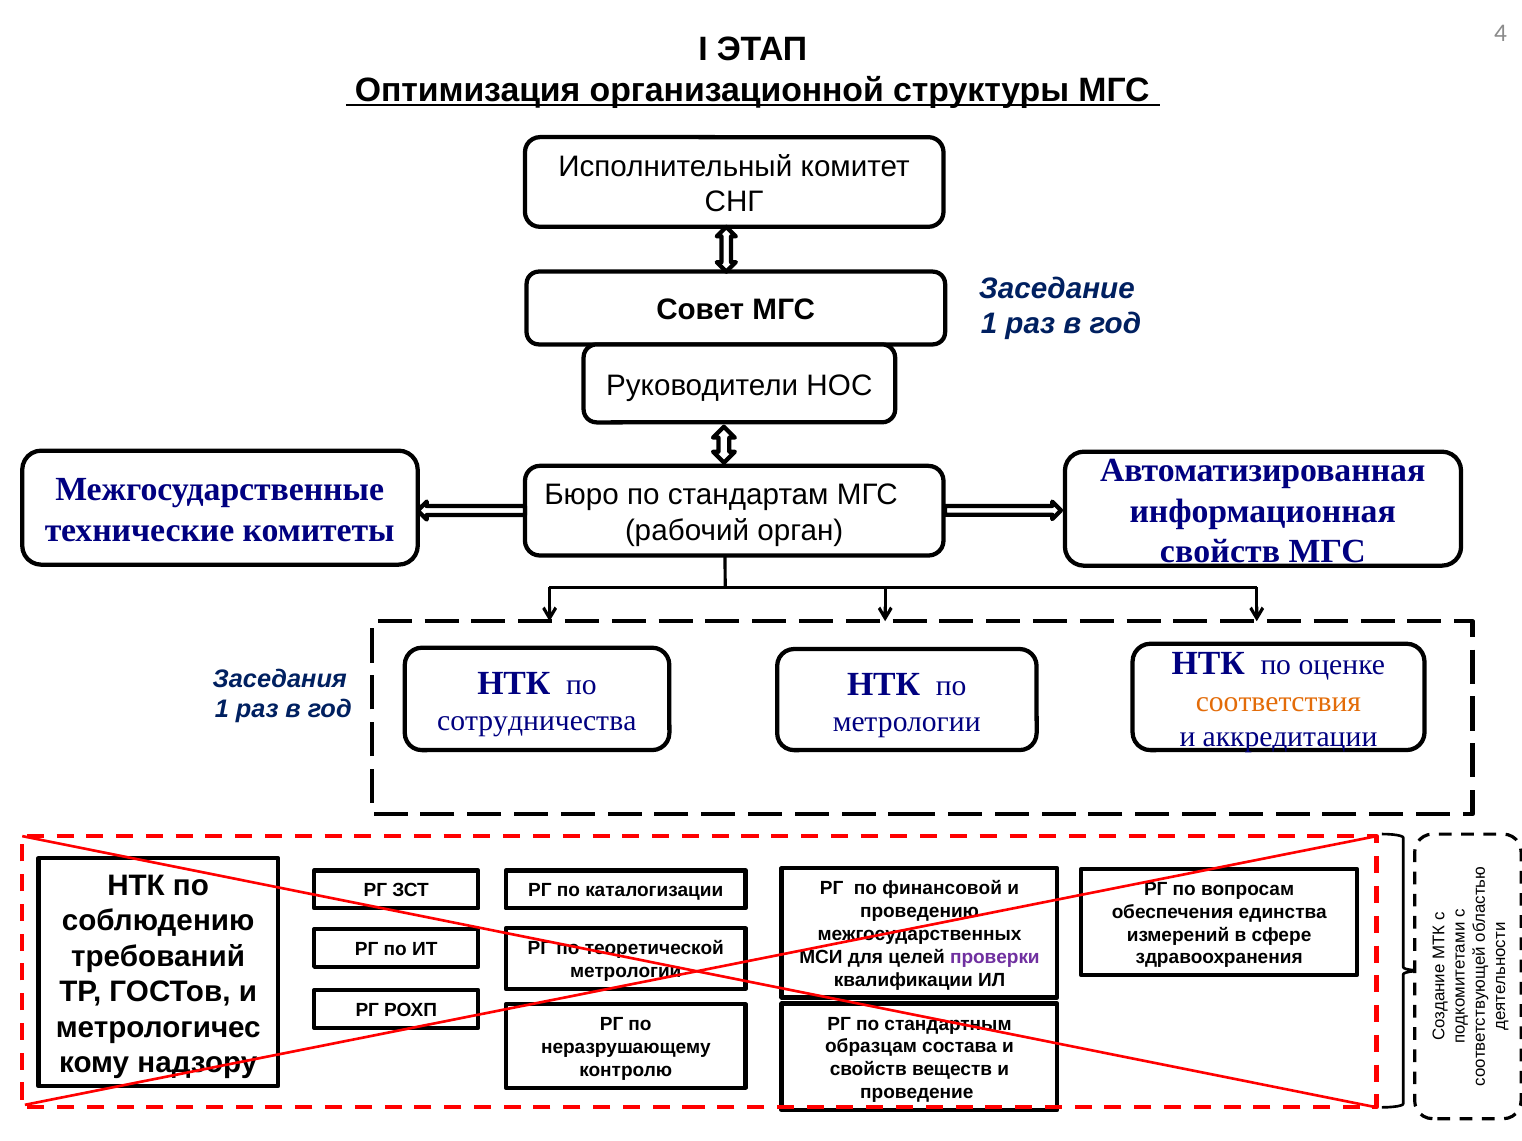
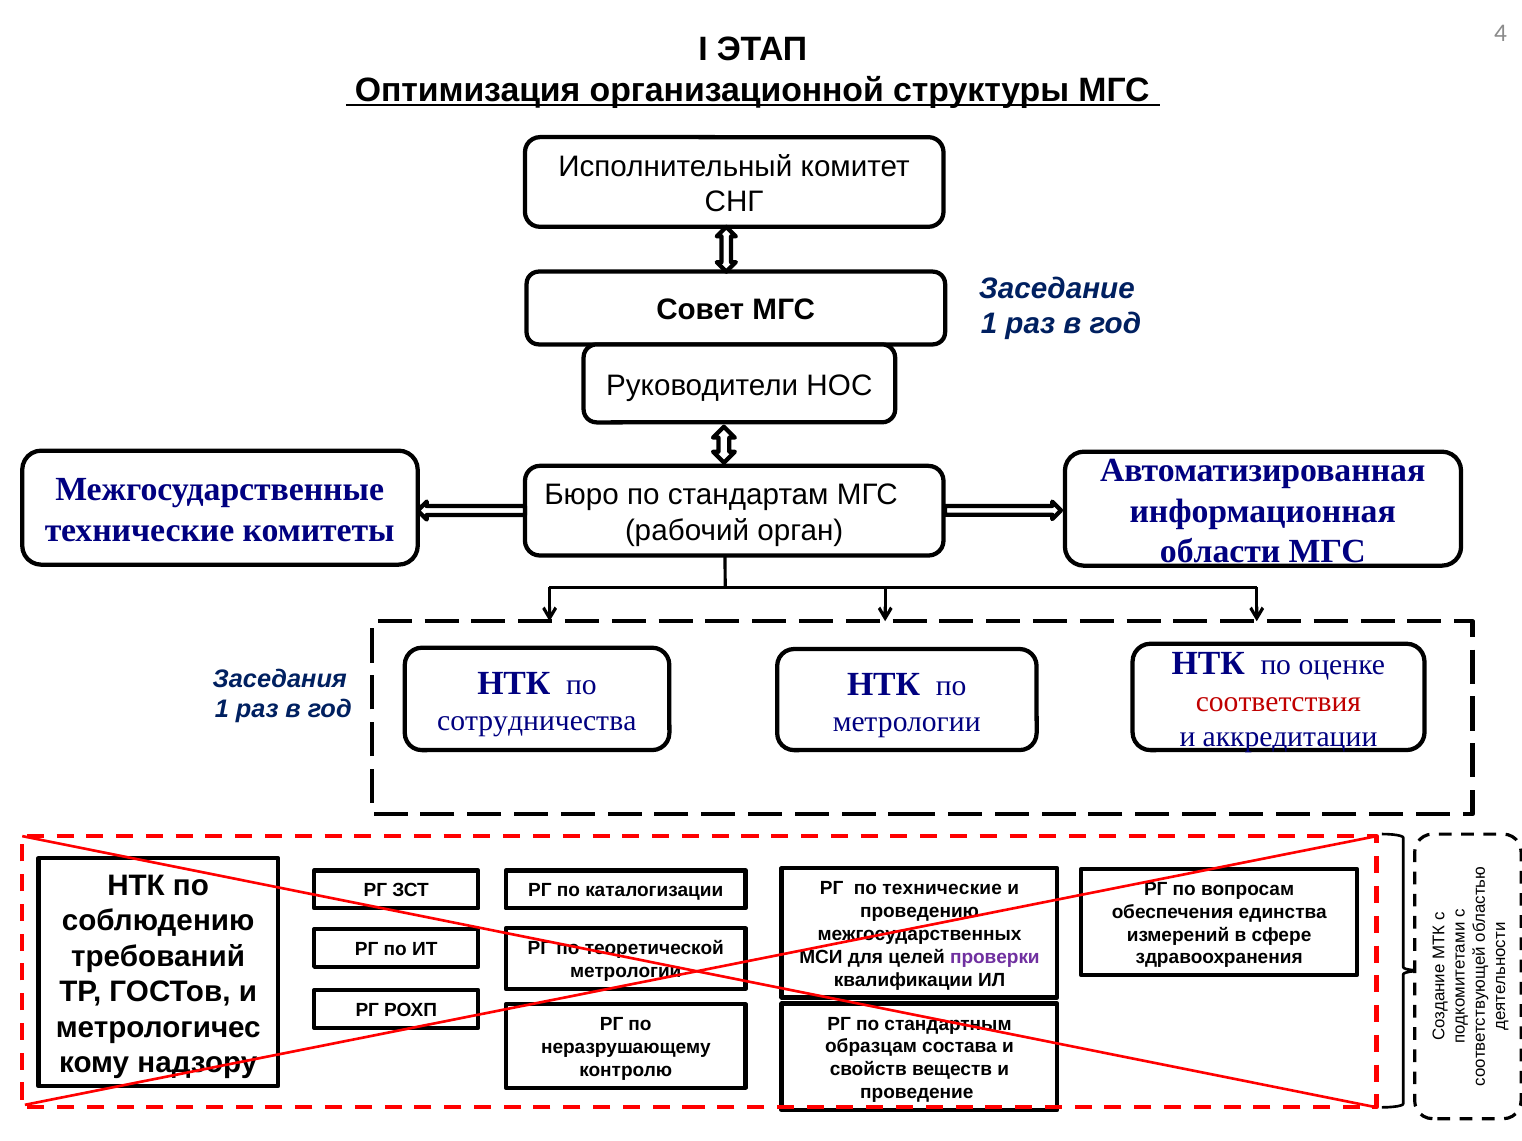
свойств: свойств -> области (1220, 552)
соответствия colour: orange -> red (1278, 702)
по финансовой: финансовой -> технические (942, 889)
